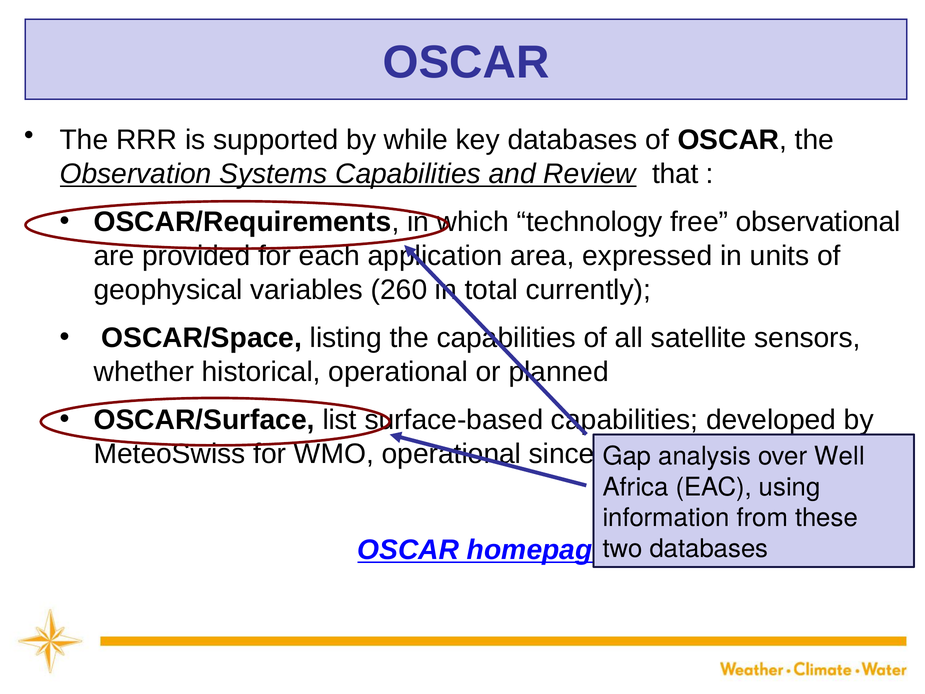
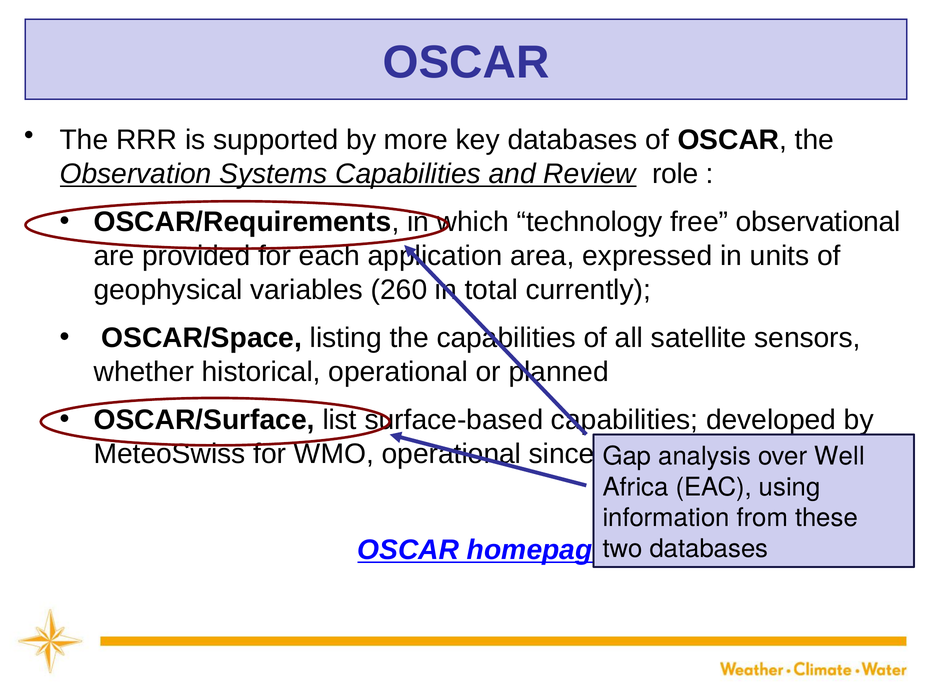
while: while -> more (416, 140)
that: that -> role (675, 174)
